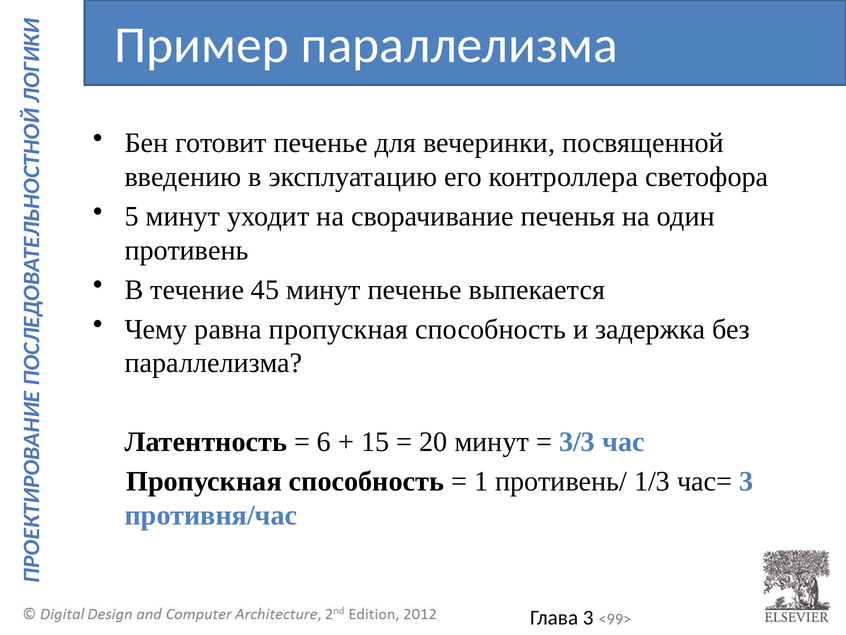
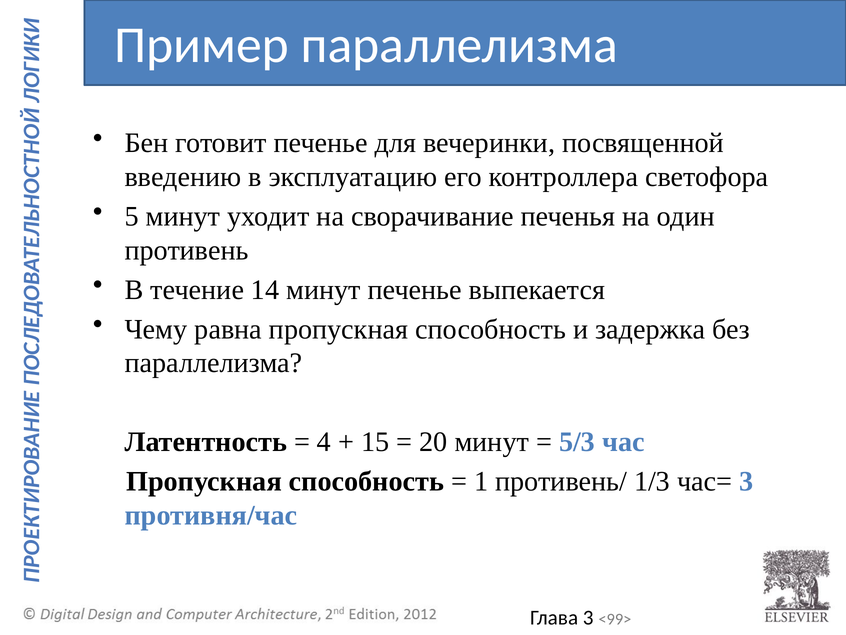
45: 45 -> 14 (265, 289)
6: 6 -> 4 (324, 442)
3/3: 3/3 -> 5/3 (577, 442)
